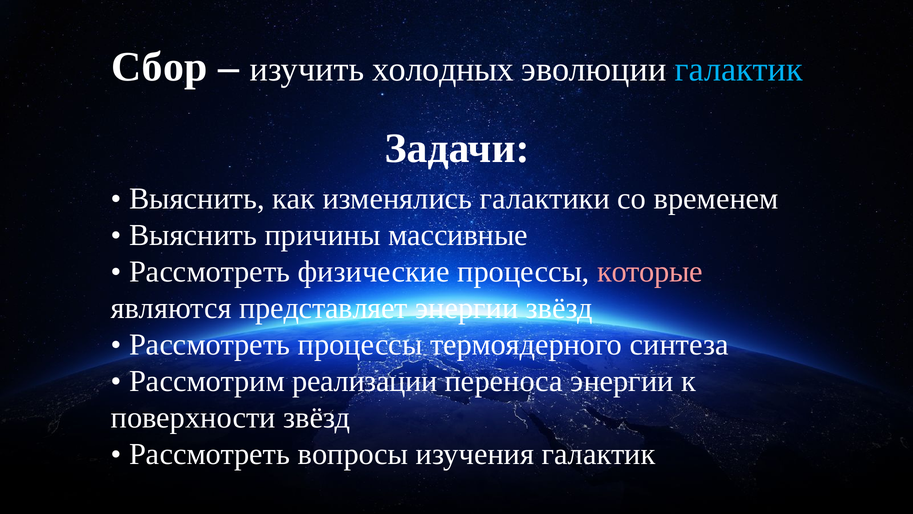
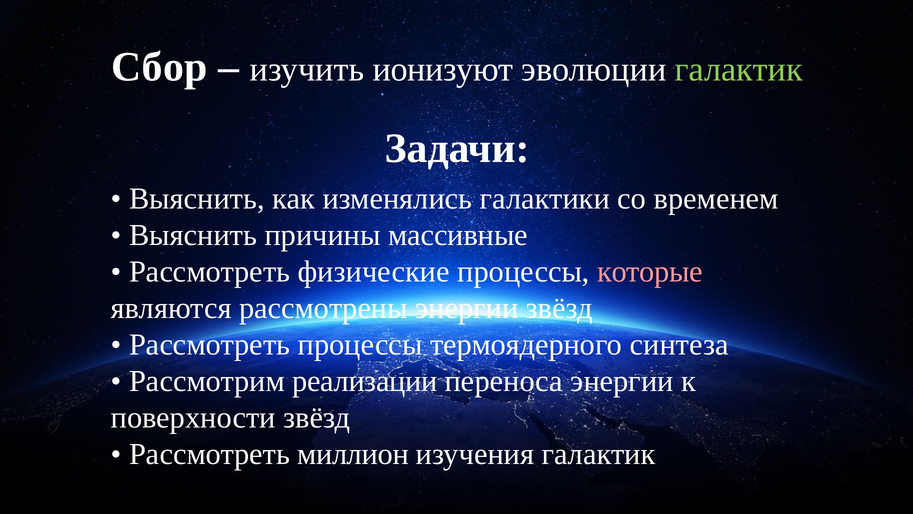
холодных: холодных -> ионизуют (443, 70)
галактик colour: light blue -> light green (739, 70)
представляет: представляет -> рассмотрены (323, 308)
вопросы: вопросы -> миллион (353, 454)
